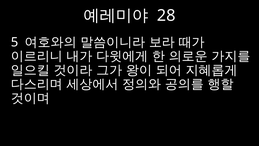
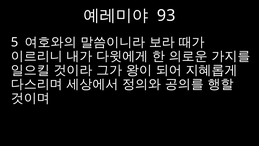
28: 28 -> 93 (166, 16)
